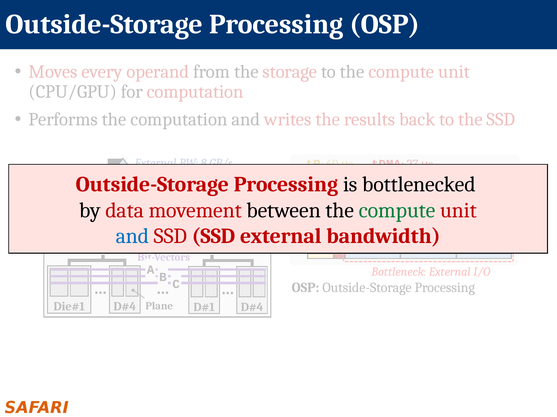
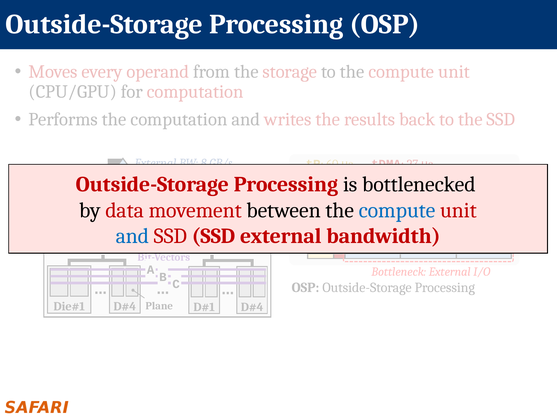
compute colour: green -> blue (397, 211)
